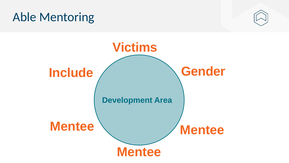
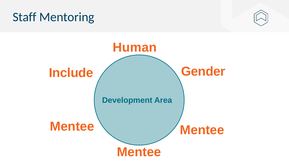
Able: Able -> Staff (25, 17)
Victims: Victims -> Human (135, 47)
